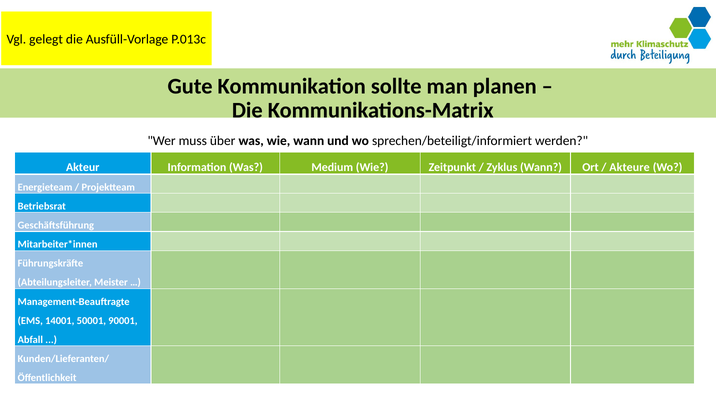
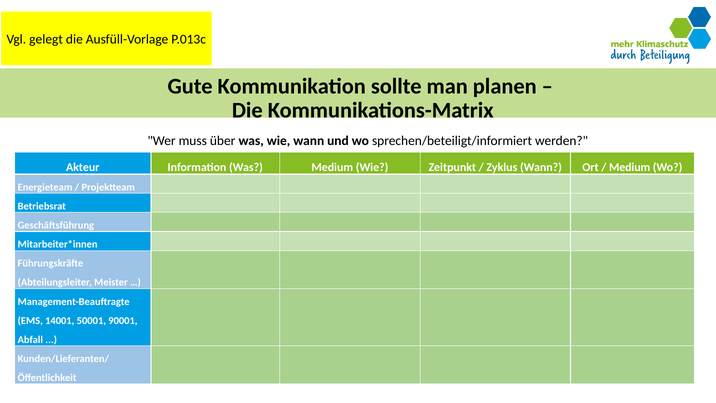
Akteure: Akteure -> Medium (630, 167)
